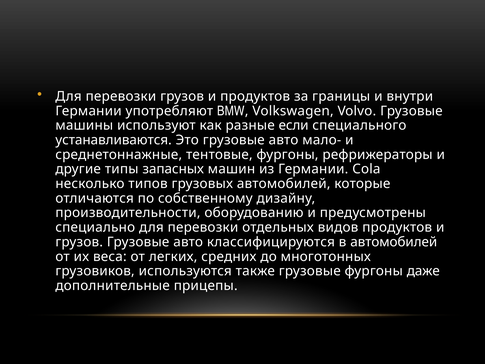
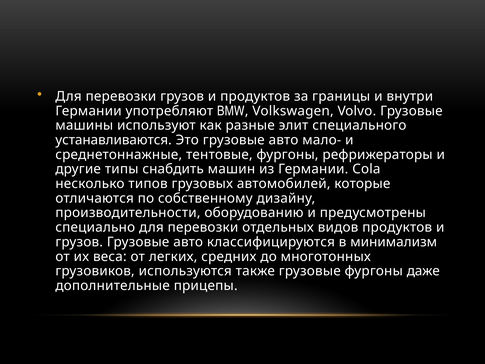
если: если -> элит (294, 125)
запасных: запасных -> снабдить (173, 169)
в автомобилей: автомобилей -> минимализм (394, 242)
